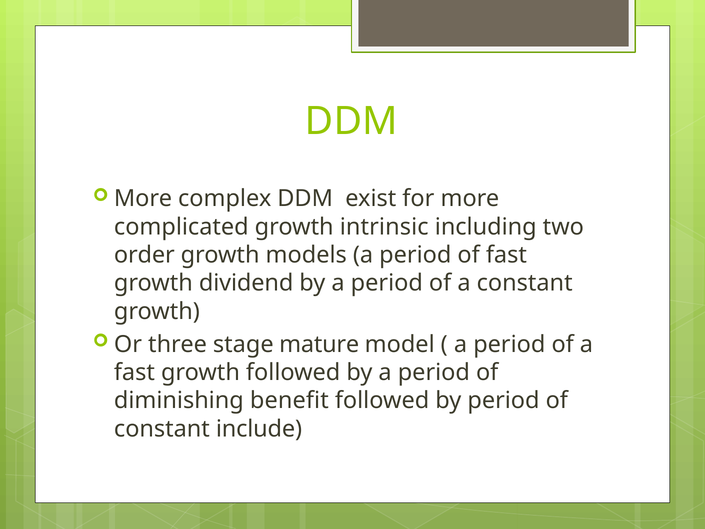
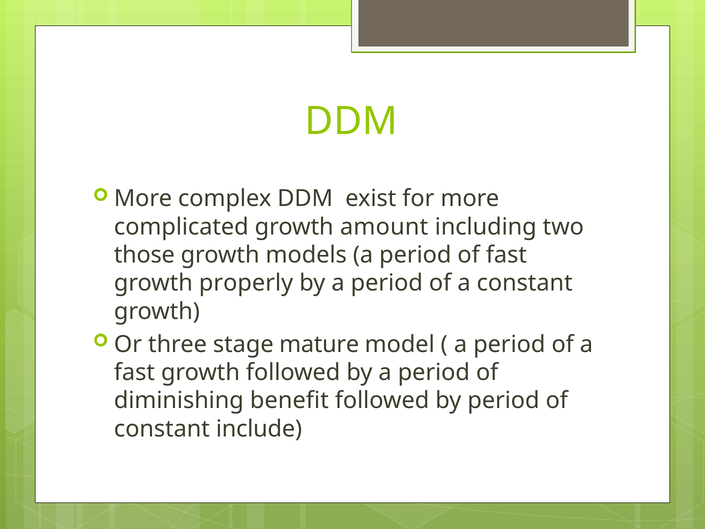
intrinsic: intrinsic -> amount (384, 227)
order: order -> those (144, 255)
dividend: dividend -> properly (246, 283)
